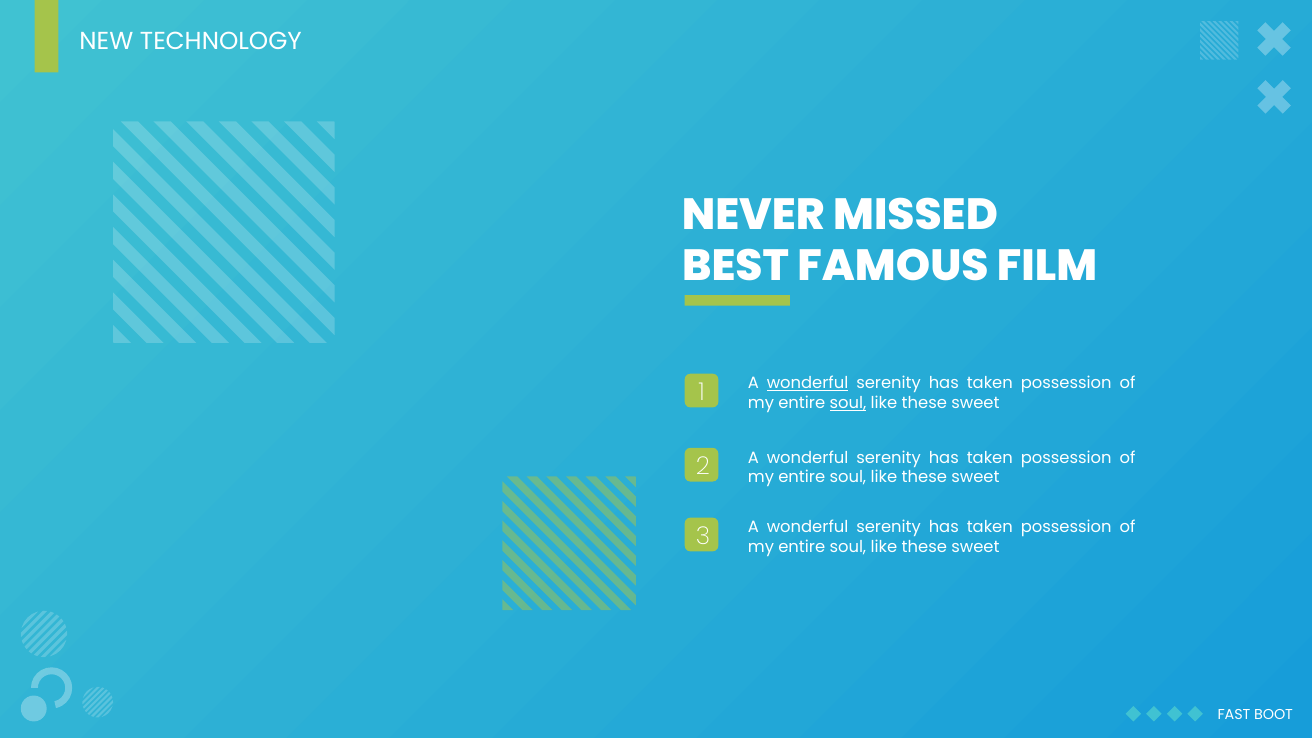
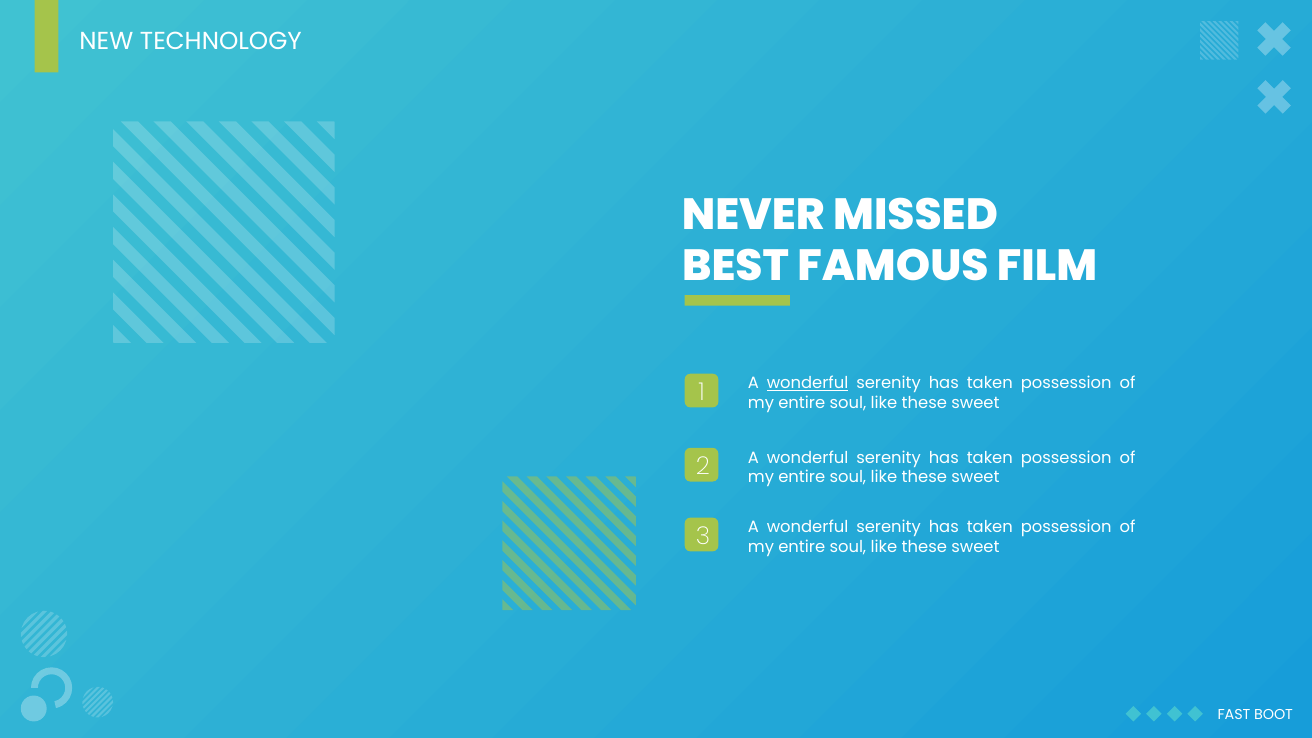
soul underline: present -> none (848, 403)
